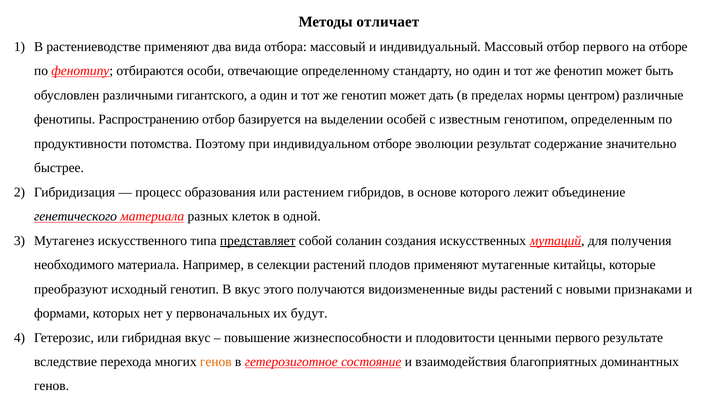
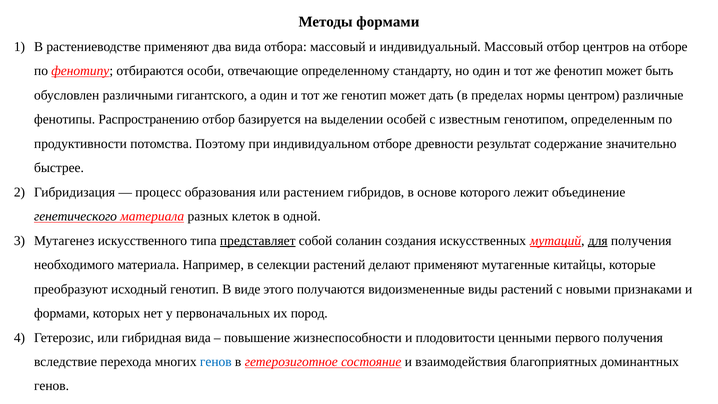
Методы отличает: отличает -> формами (388, 22)
отбор первого: первого -> центров (606, 47)
эволюции: эволюции -> древности (444, 144)
для underline: none -> present (598, 241)
плодов: плодов -> делают (390, 265)
В вкус: вкус -> виде (247, 289)
будут: будут -> пород (309, 313)
гибридная вкус: вкус -> вида (198, 337)
первого результате: результате -> получения (633, 337)
генов colour: orange -> blue (216, 362)
